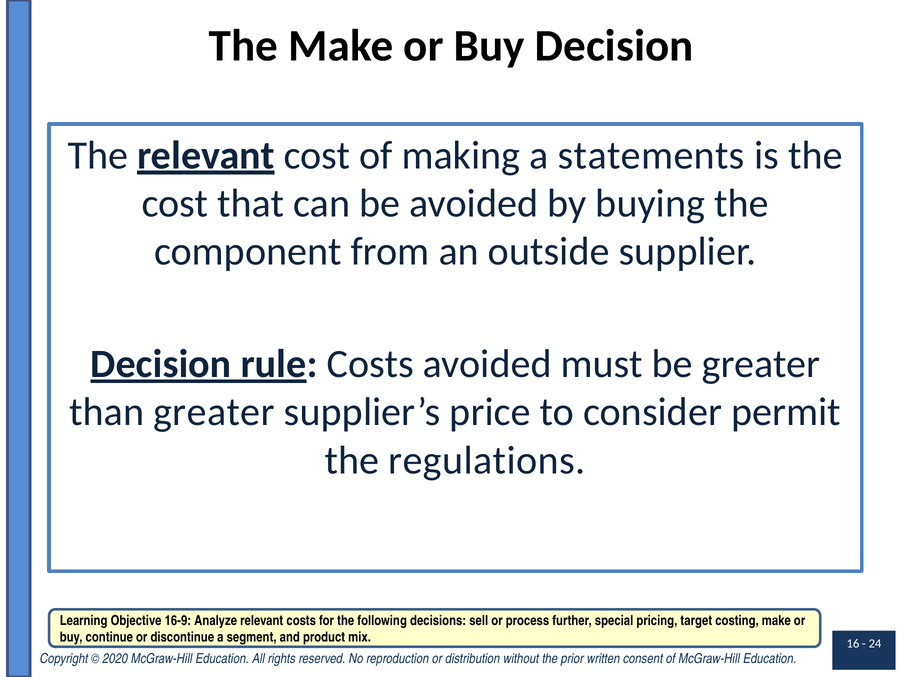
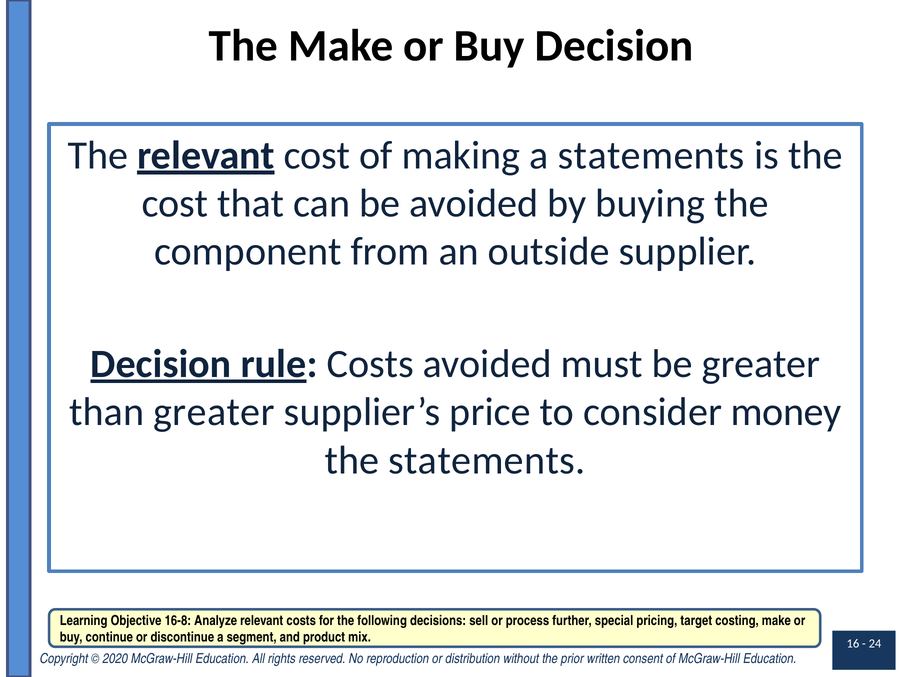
permit: permit -> money (786, 412)
the regulations: regulations -> statements (487, 461)
16-9: 16-9 -> 16-8 (178, 621)
